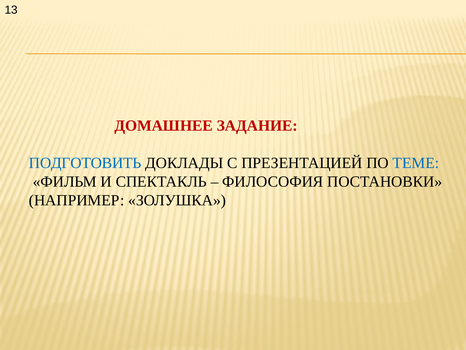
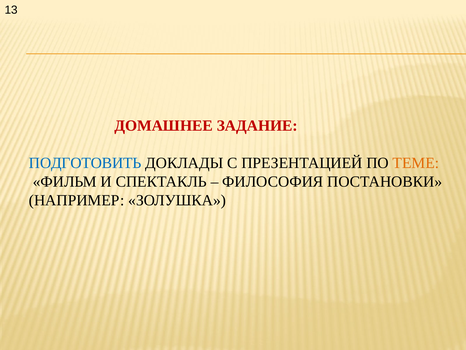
ТЕМЕ colour: blue -> orange (416, 163)
